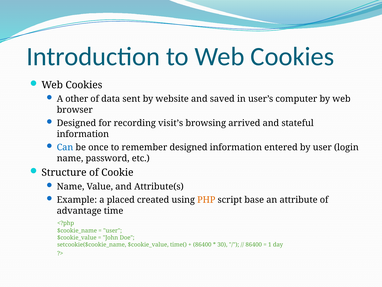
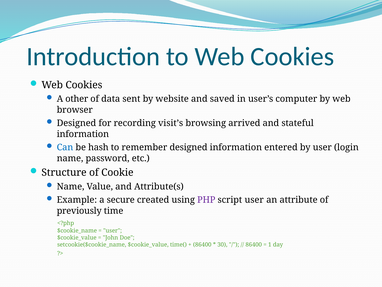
once: once -> hash (98, 147)
placed: placed -> secure (121, 200)
PHP colour: orange -> purple (206, 200)
script base: base -> user (254, 200)
advantage: advantage -> previously (79, 210)
